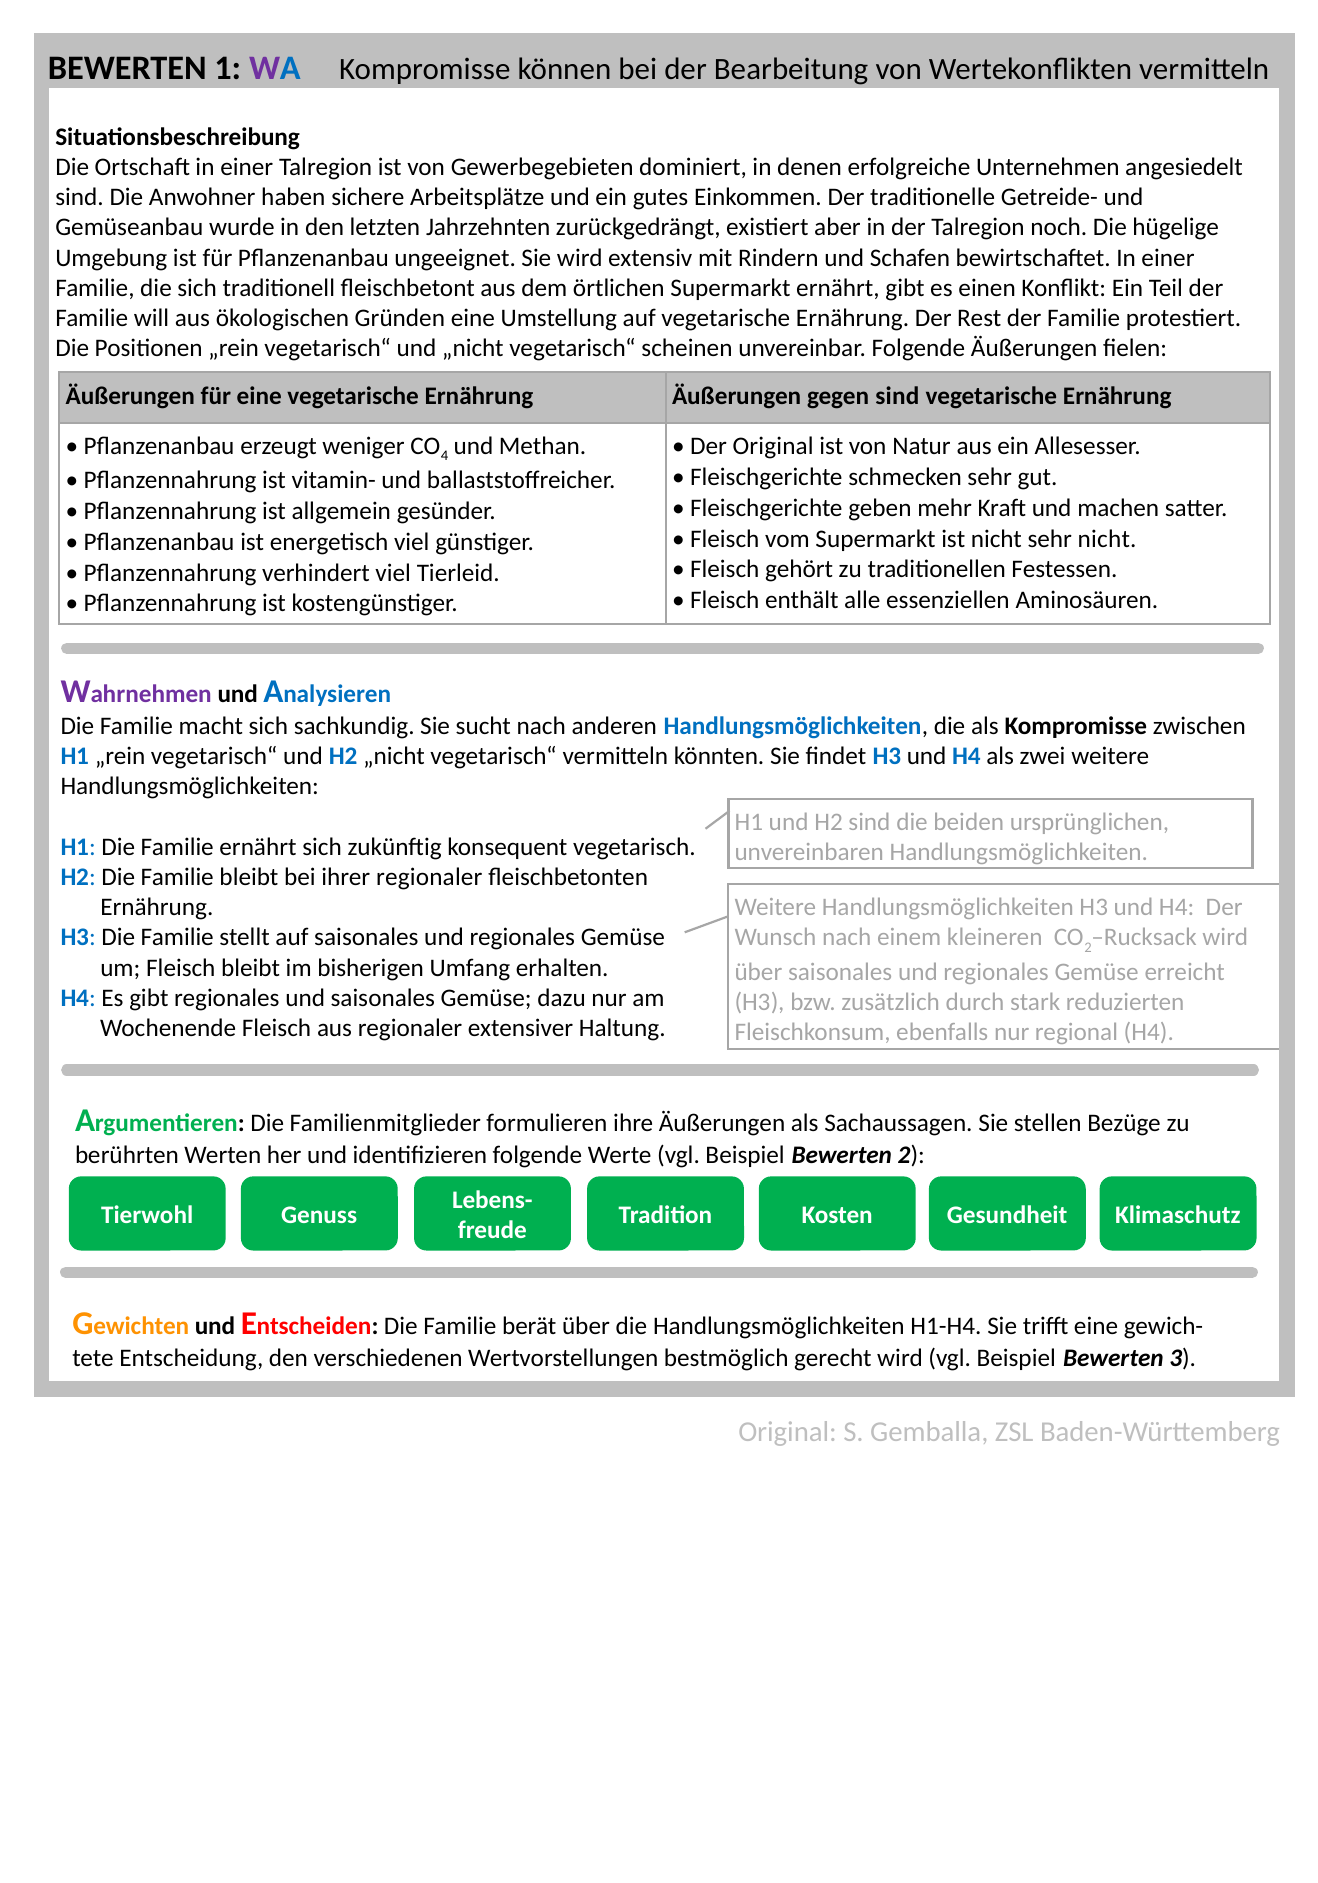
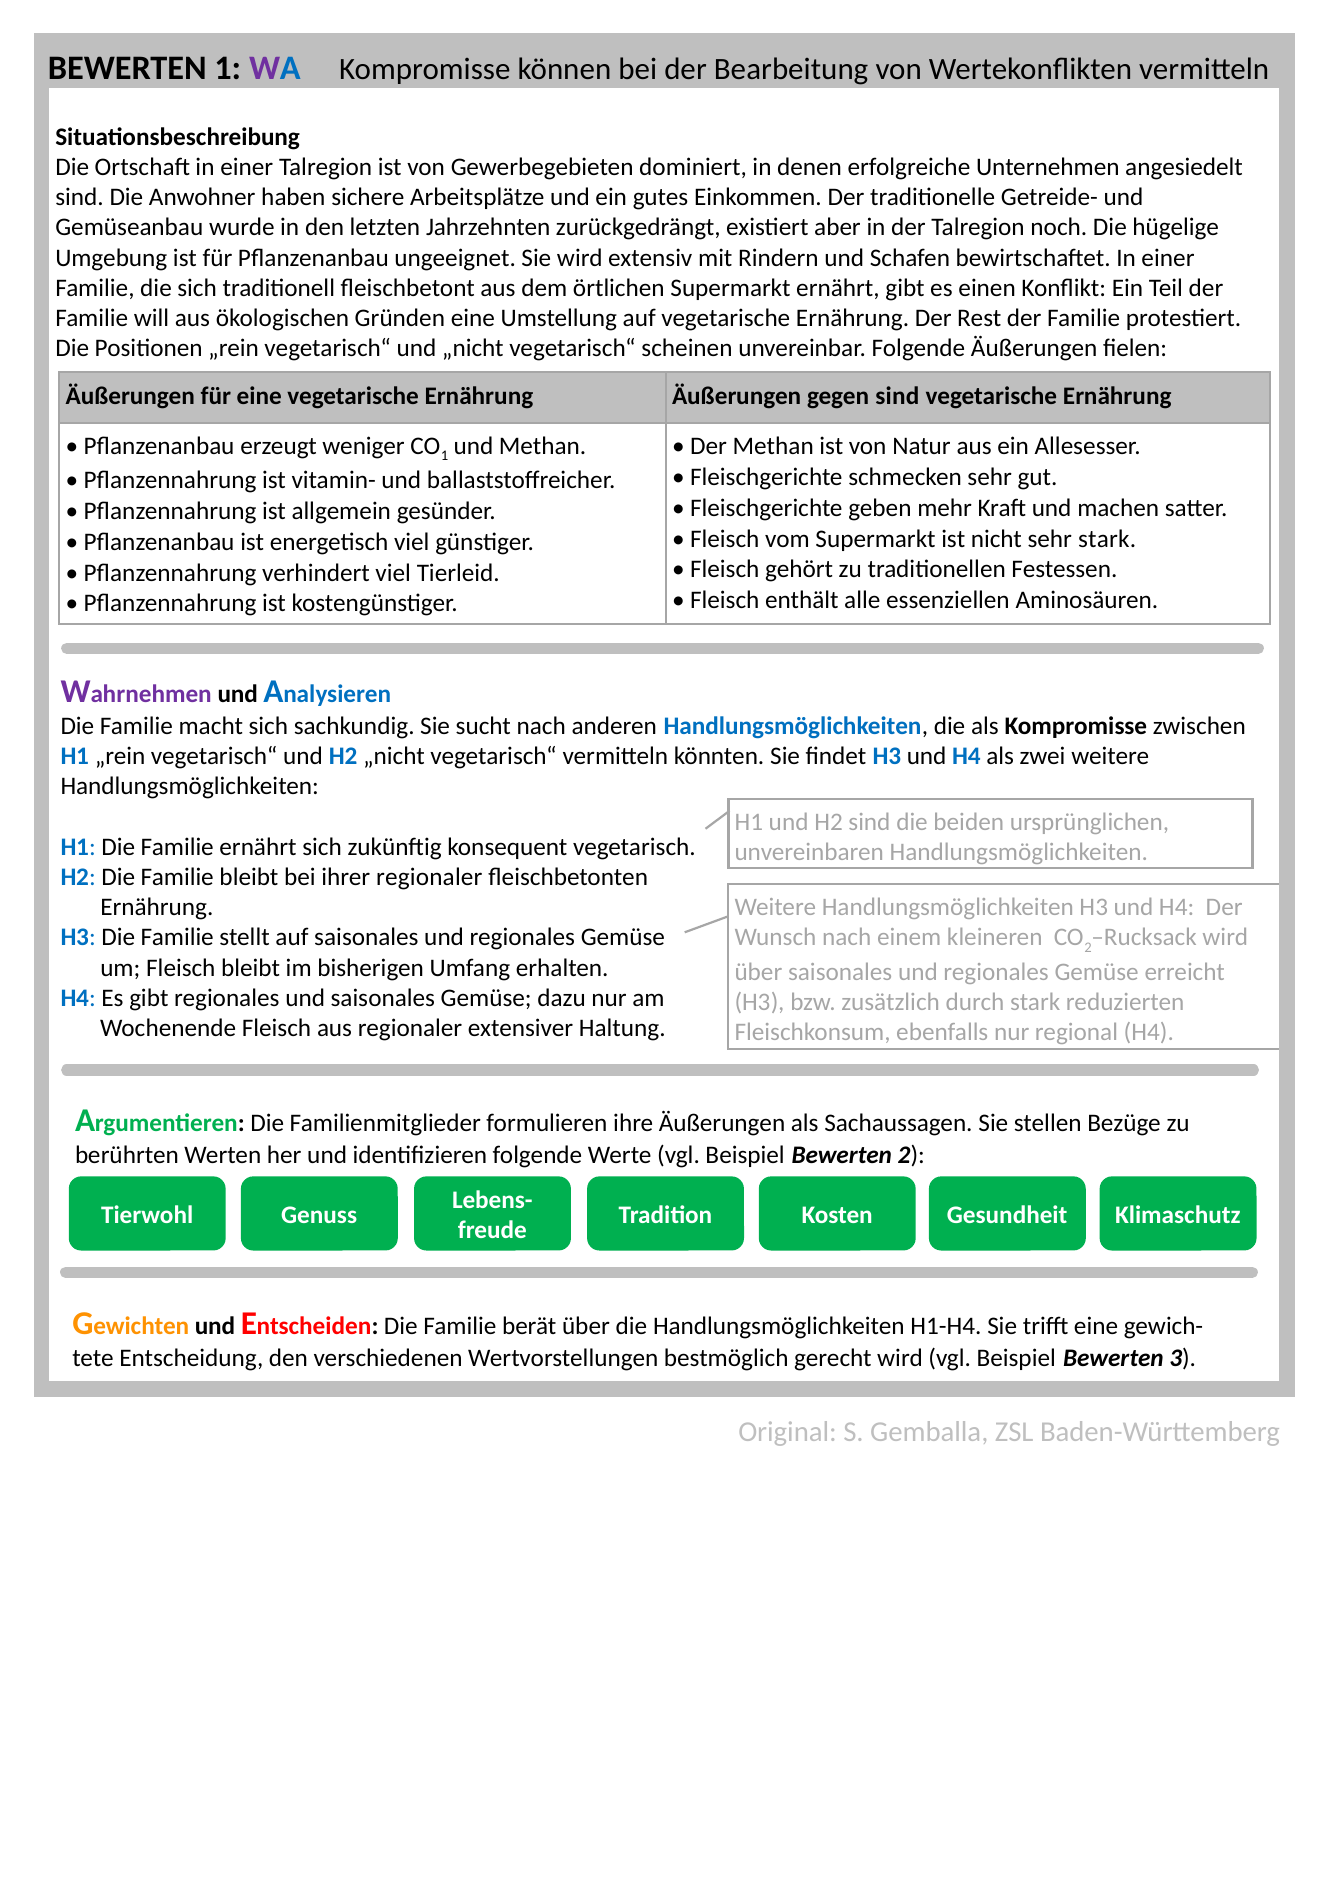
4: 4 -> 1 (445, 456)
Der Original: Original -> Methan (773, 446)
sehr nicht: nicht -> stark (1107, 539)
